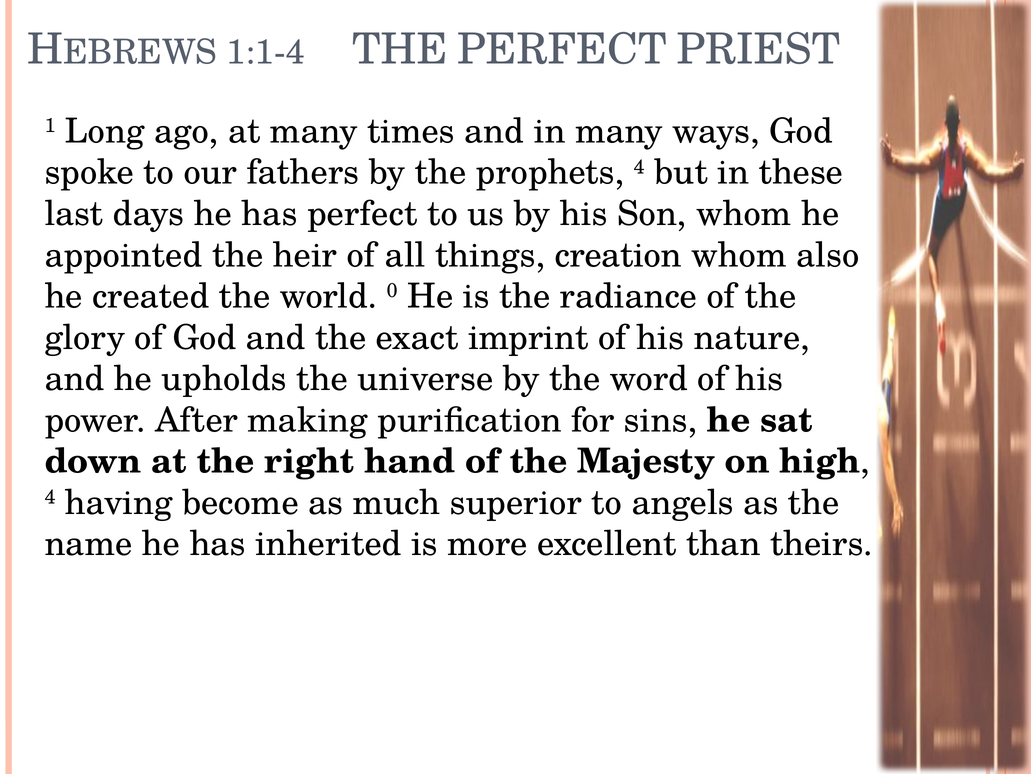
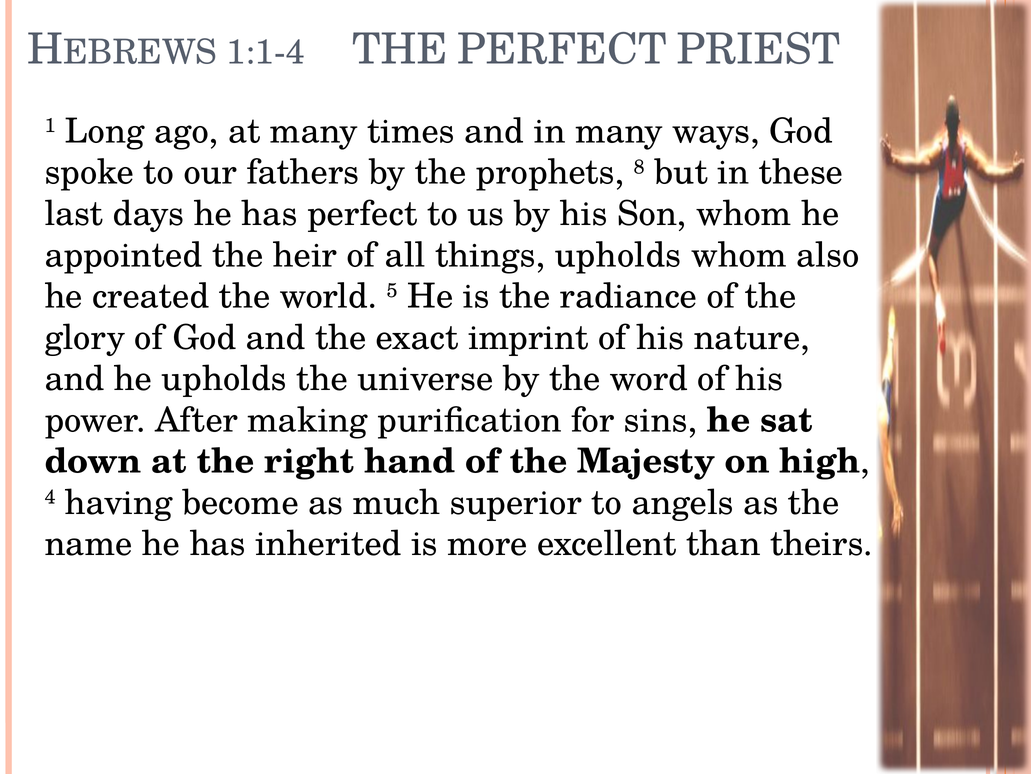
prophets 4: 4 -> 8 (639, 167)
things creation: creation -> upholds (618, 255)
0: 0 -> 5 (393, 291)
